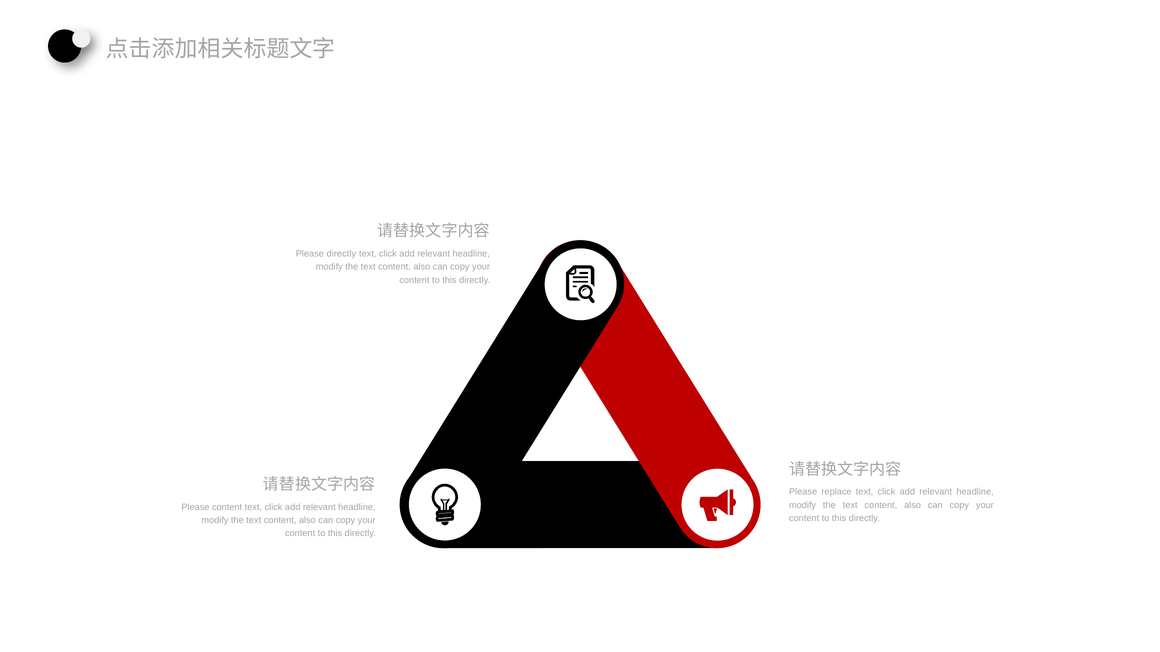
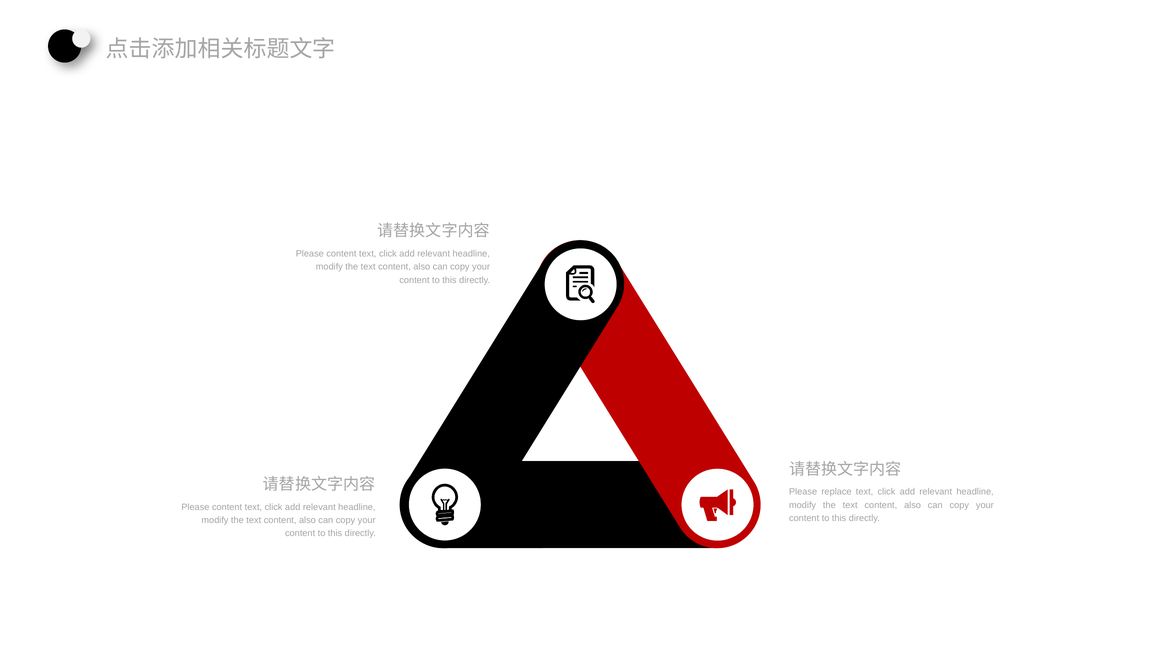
directly: directly -> content (341, 254)
